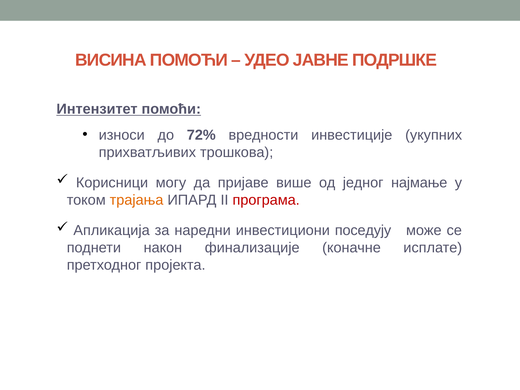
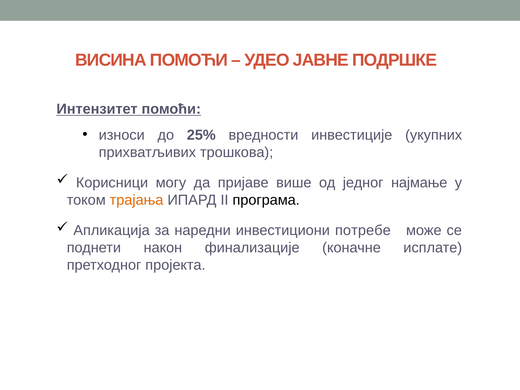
72%: 72% -> 25% (201, 135)
програма colour: red -> black (266, 200)
поседују: поседују -> потребе (363, 230)
